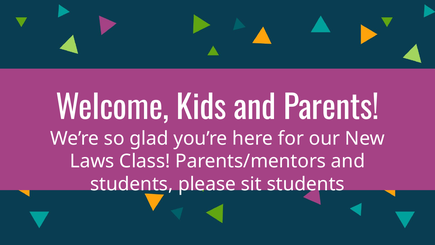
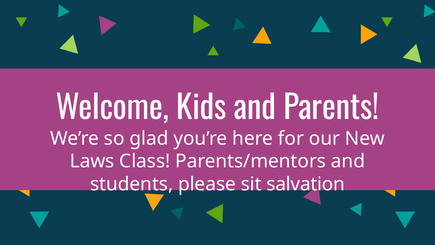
sit students: students -> salvation (306, 184)
